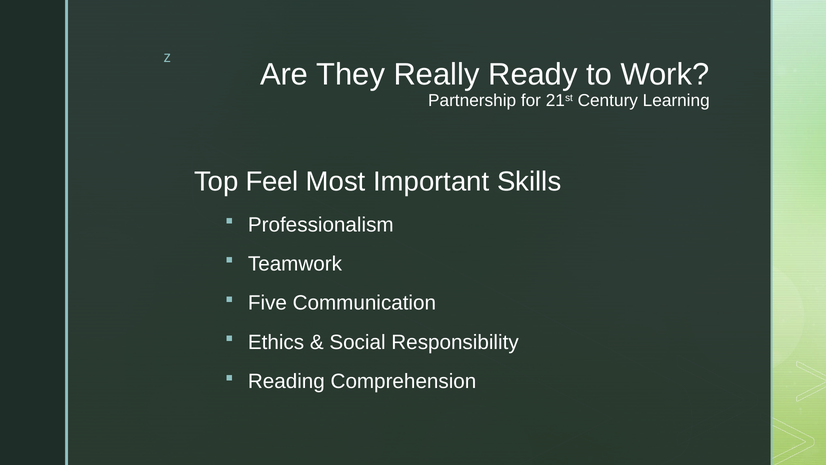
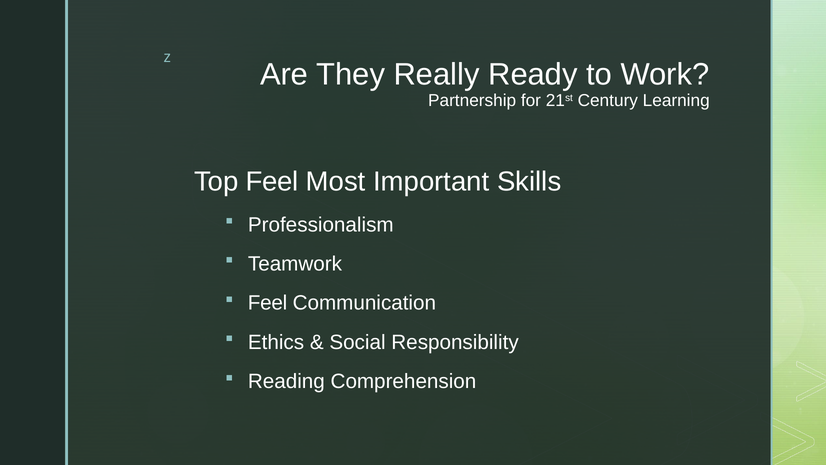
Five: Five -> Feel (268, 303)
